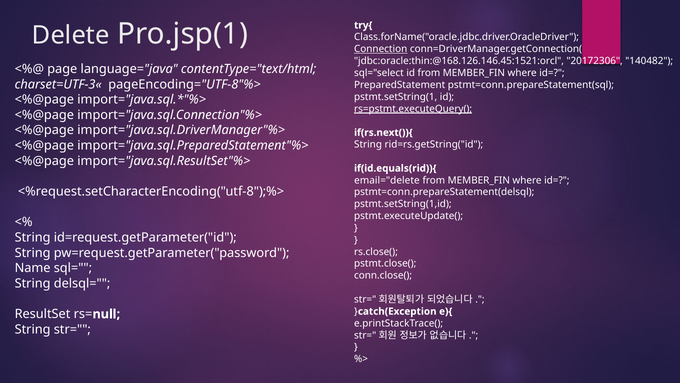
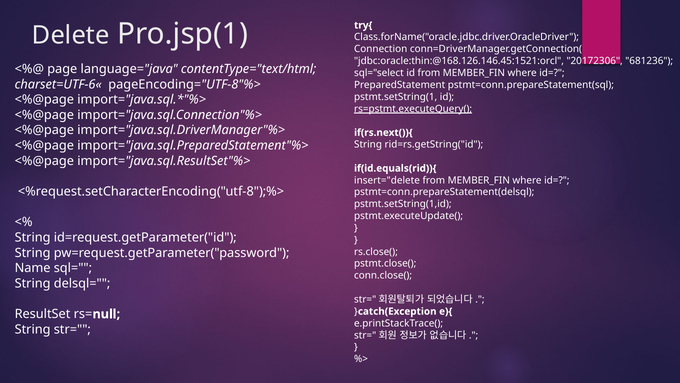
Connection underline: present -> none (381, 49)
140482: 140482 -> 681236 (649, 61)
charset=UTF-3«: charset=UTF-3« -> charset=UTF-6« (58, 84)
email="delete: email="delete -> insert="delete (387, 180)
